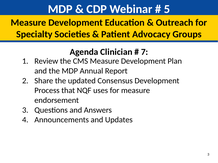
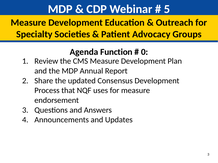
Clinician: Clinician -> Function (116, 52)
7: 7 -> 0 (145, 52)
